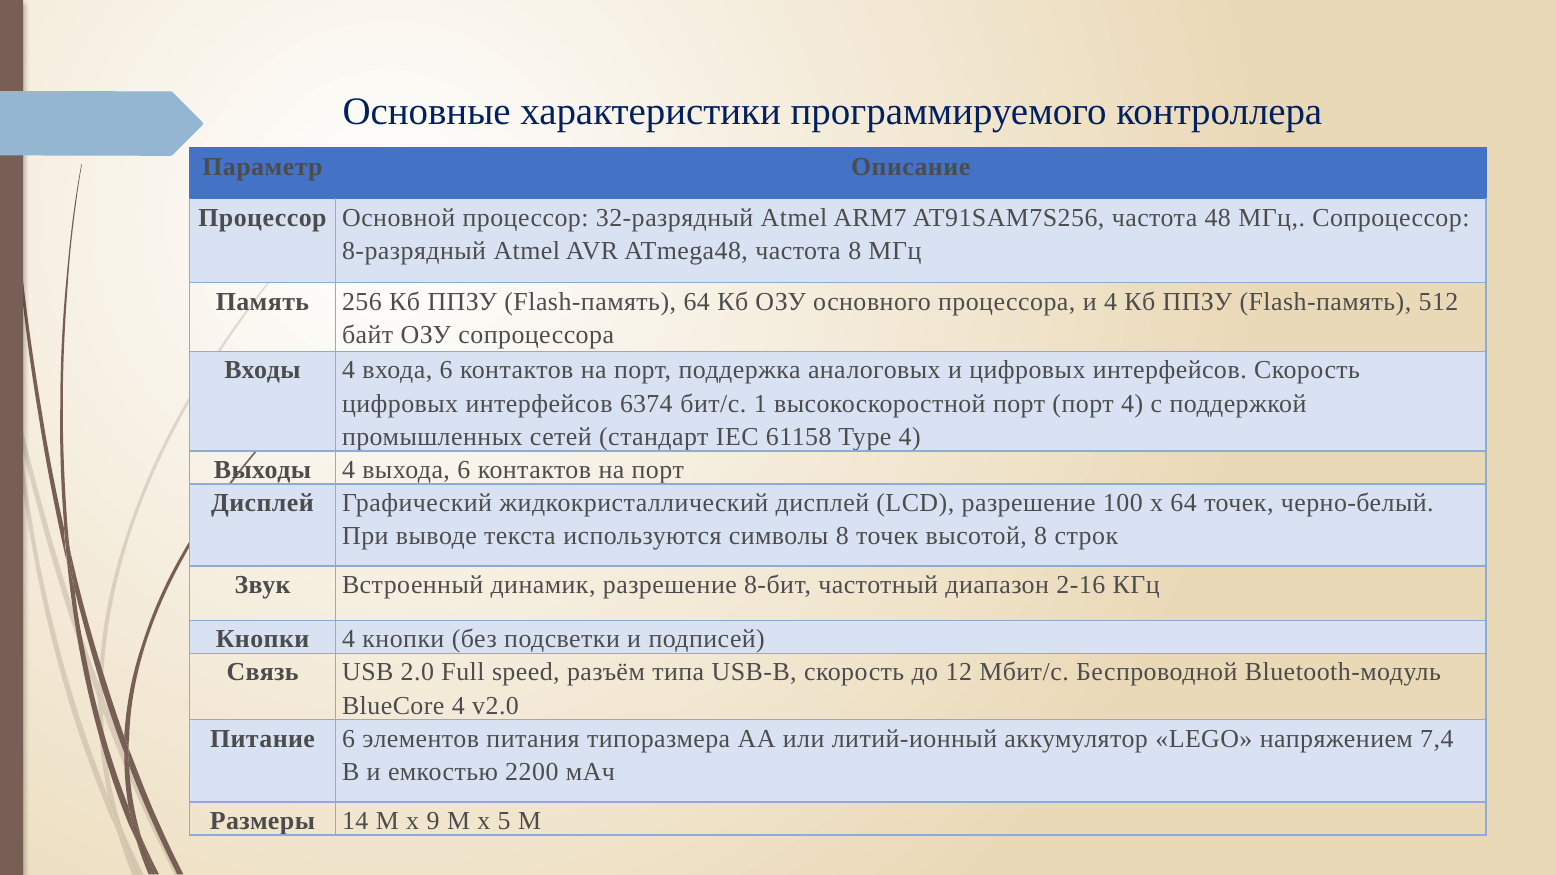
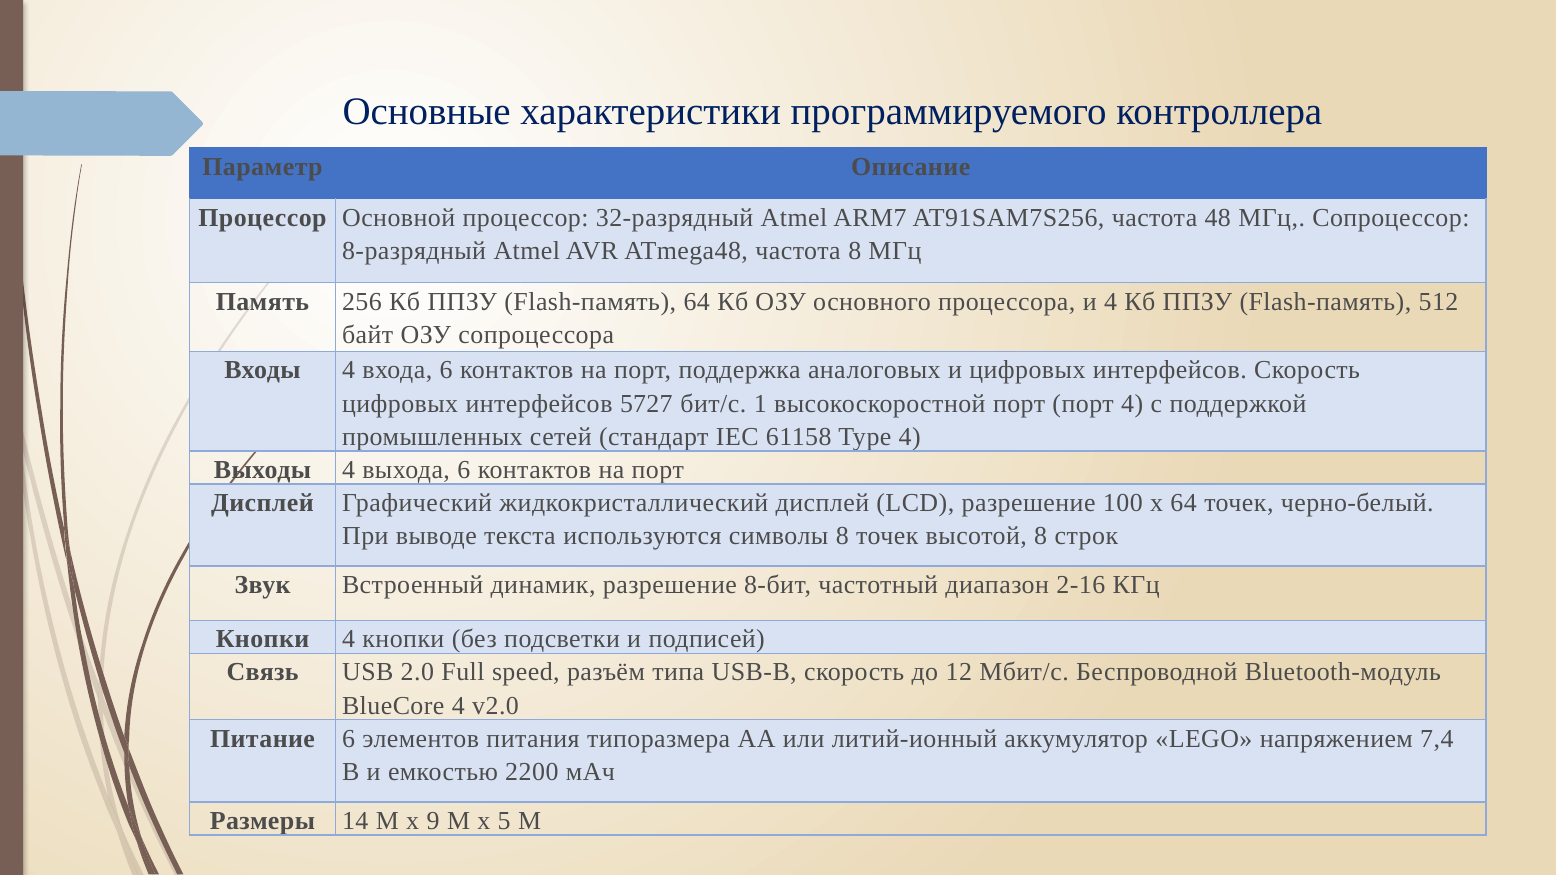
6374: 6374 -> 5727 (646, 404)
